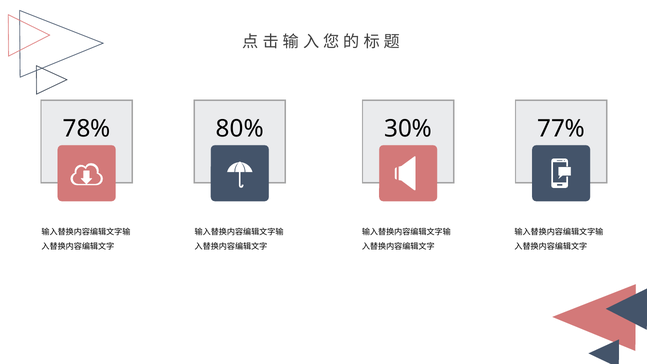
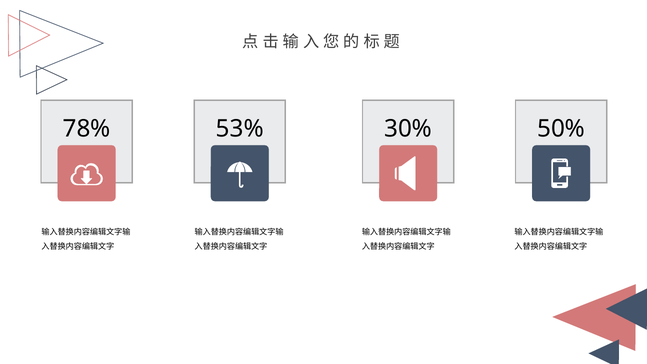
80%: 80% -> 53% (240, 129)
77%: 77% -> 50% (561, 129)
